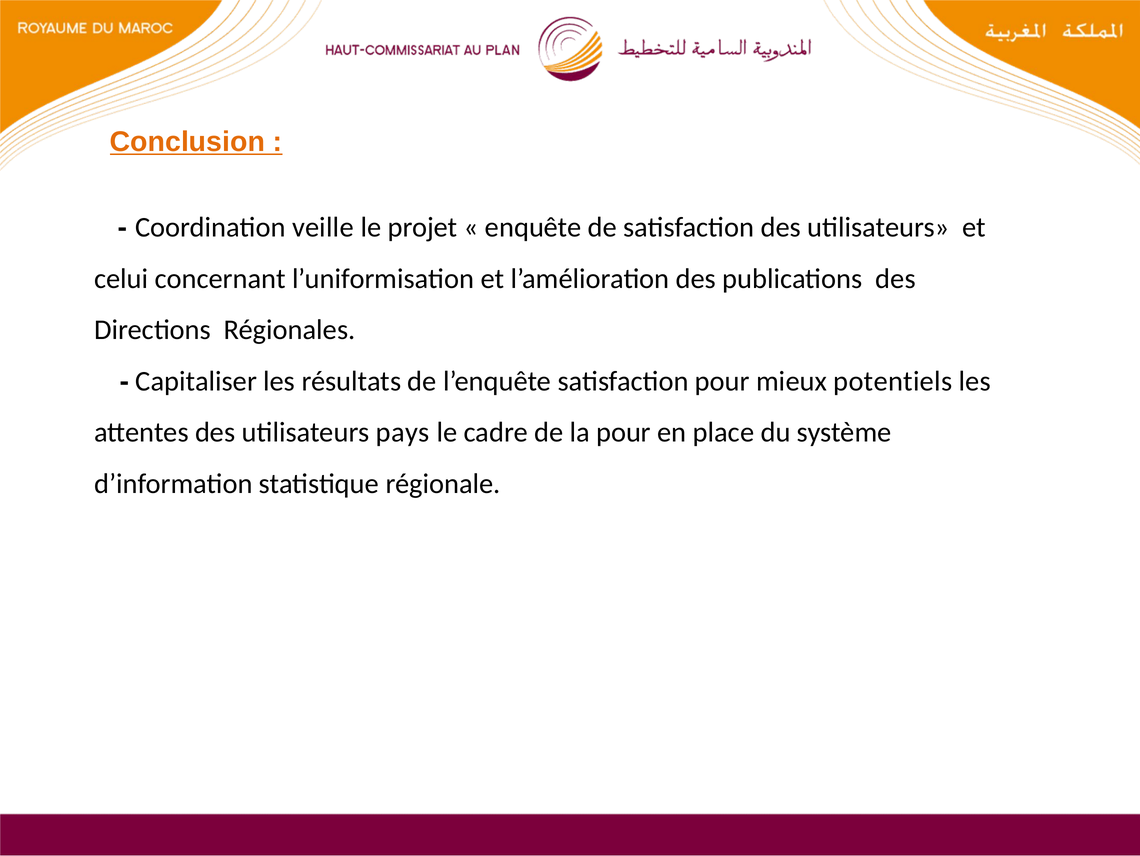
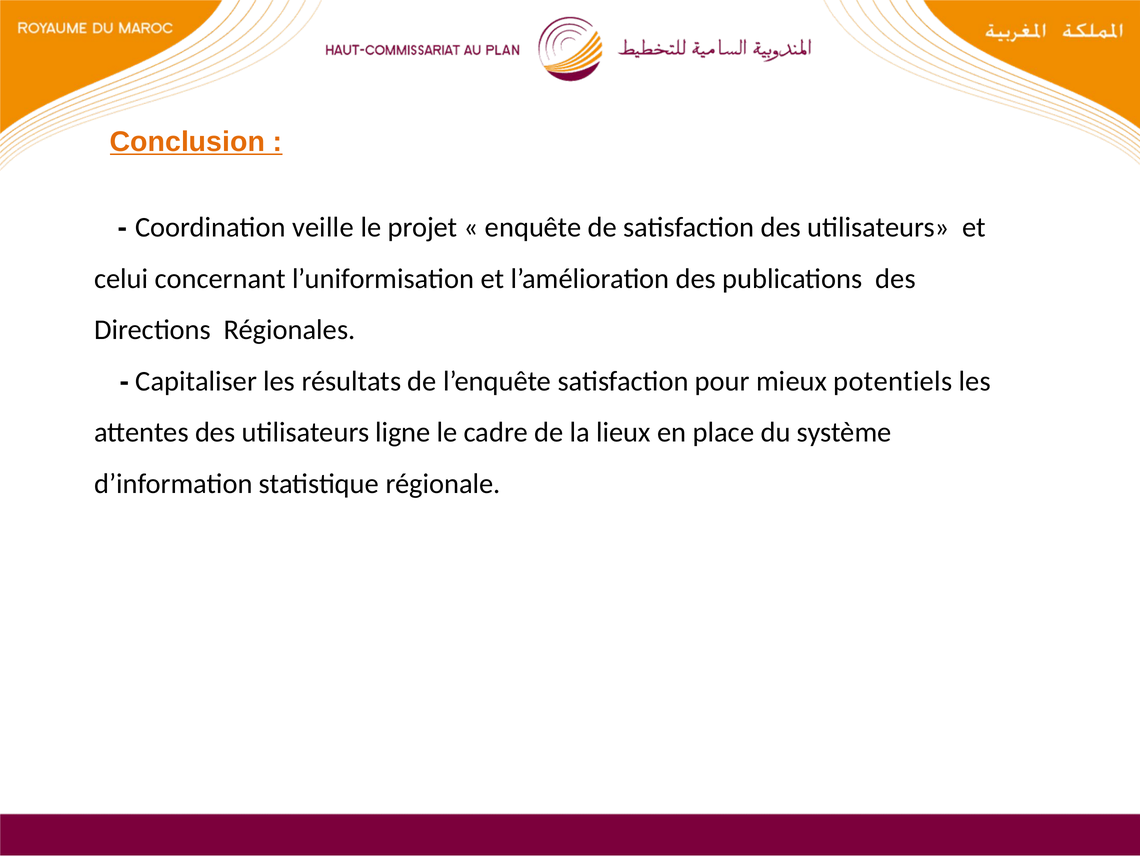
pays: pays -> ligne (403, 432)
la pour: pour -> lieux (624, 432)
